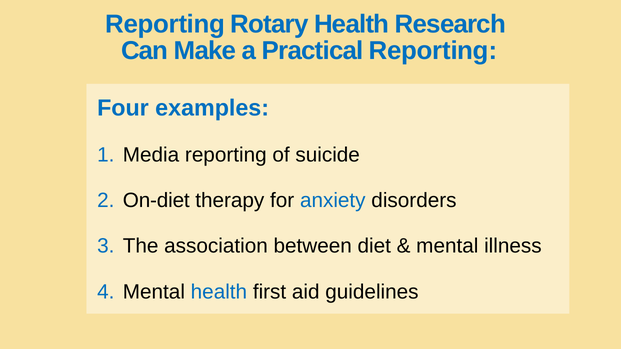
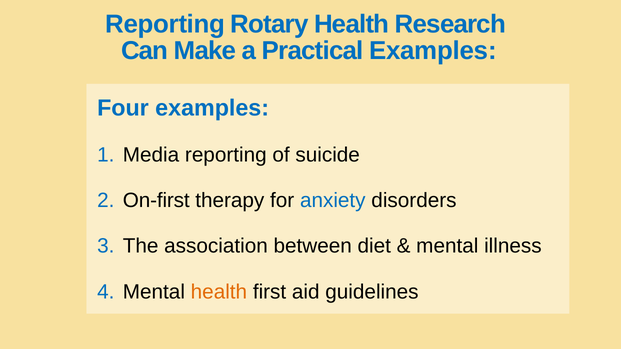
Practical Reporting: Reporting -> Examples (433, 51)
On-diet: On-diet -> On-first (156, 201)
health colour: blue -> orange (219, 292)
